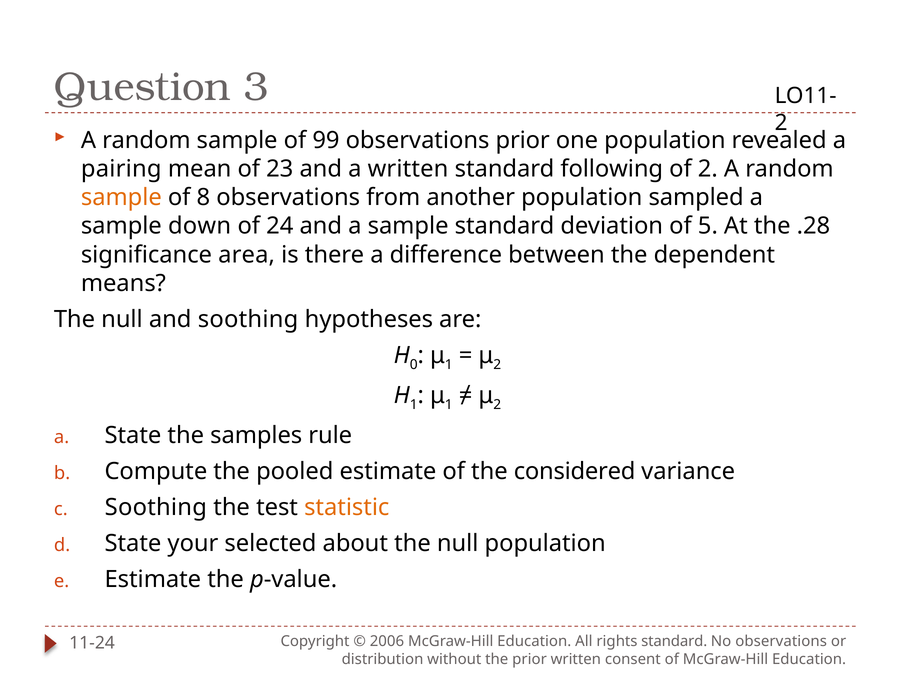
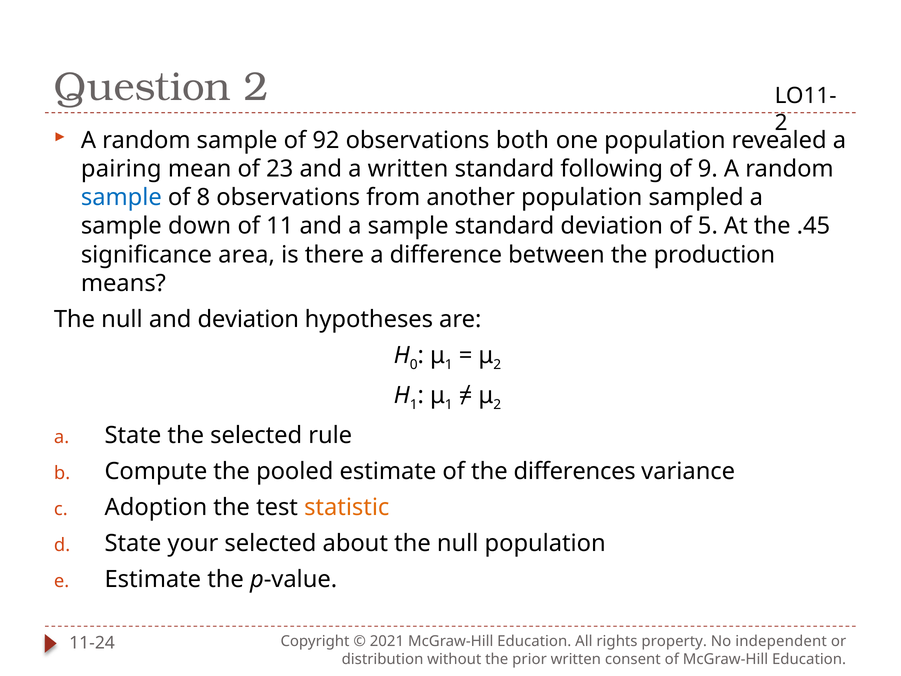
Question 3: 3 -> 2 (256, 87)
99: 99 -> 92 (326, 141)
observations prior: prior -> both (522, 141)
of 2: 2 -> 9 (708, 169)
sample colour: orange -> blue (121, 198)
24: 24 -> 11 (280, 226)
.28: .28 -> .45 (813, 226)
dependent: dependent -> production (714, 255)
and soothing: soothing -> deviation (248, 319)
the samples: samples -> selected (256, 435)
considered: considered -> differences (575, 471)
Soothing: Soothing -> Adoption (156, 507)
2006: 2006 -> 2021 (387, 641)
rights standard: standard -> property (674, 641)
No observations: observations -> independent (781, 641)
